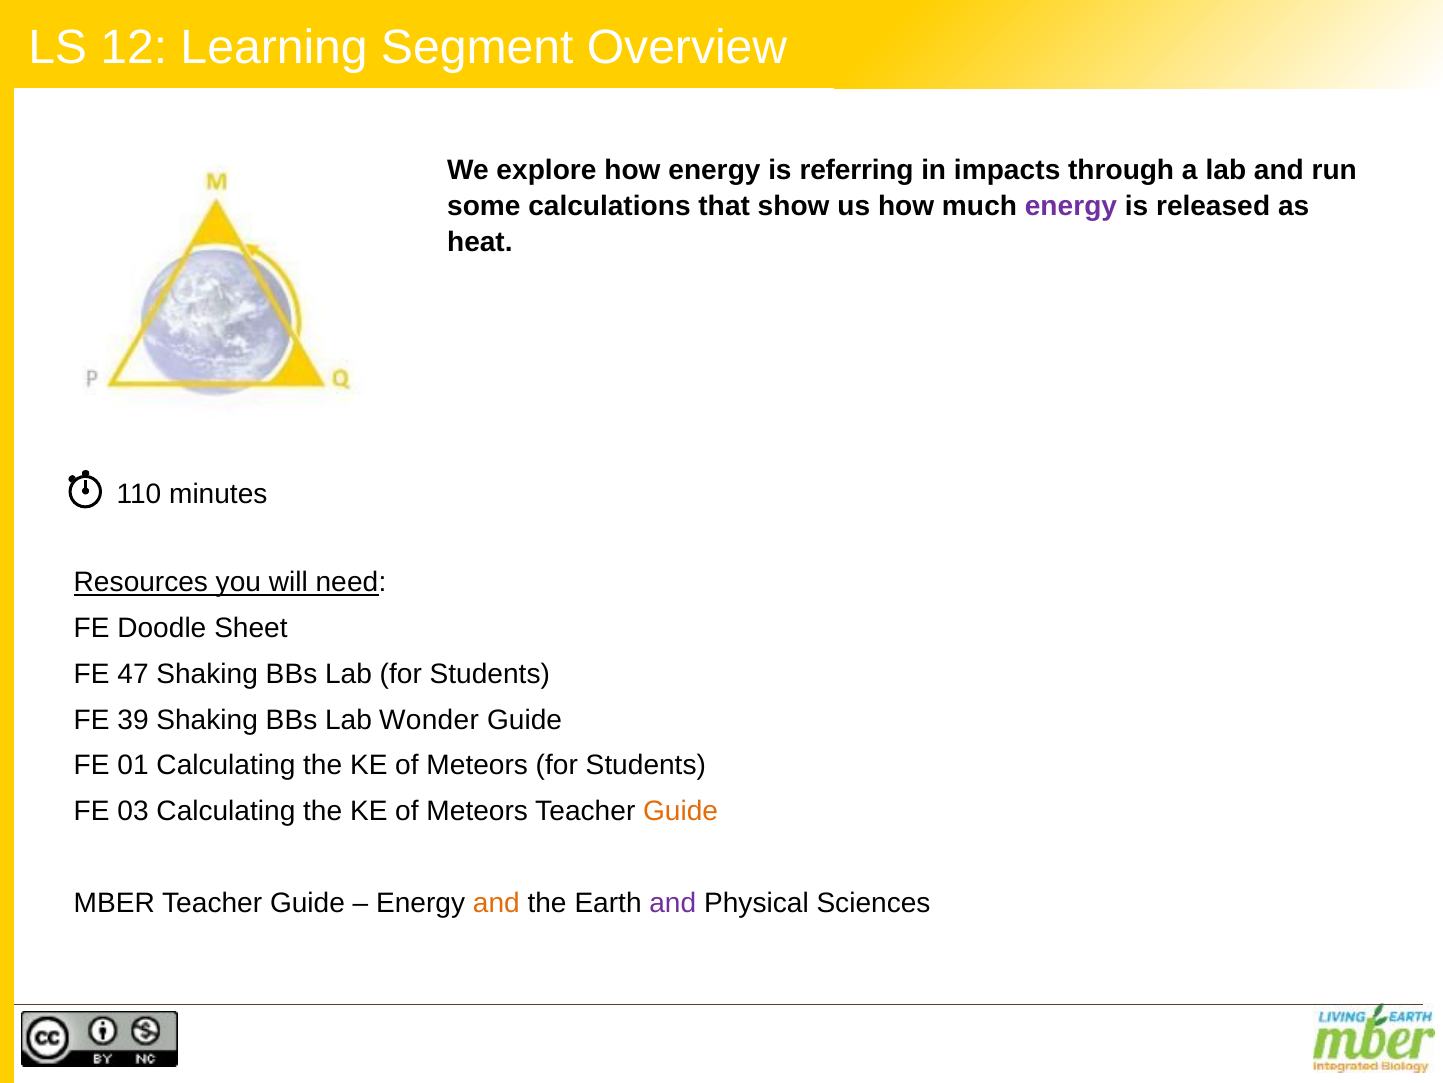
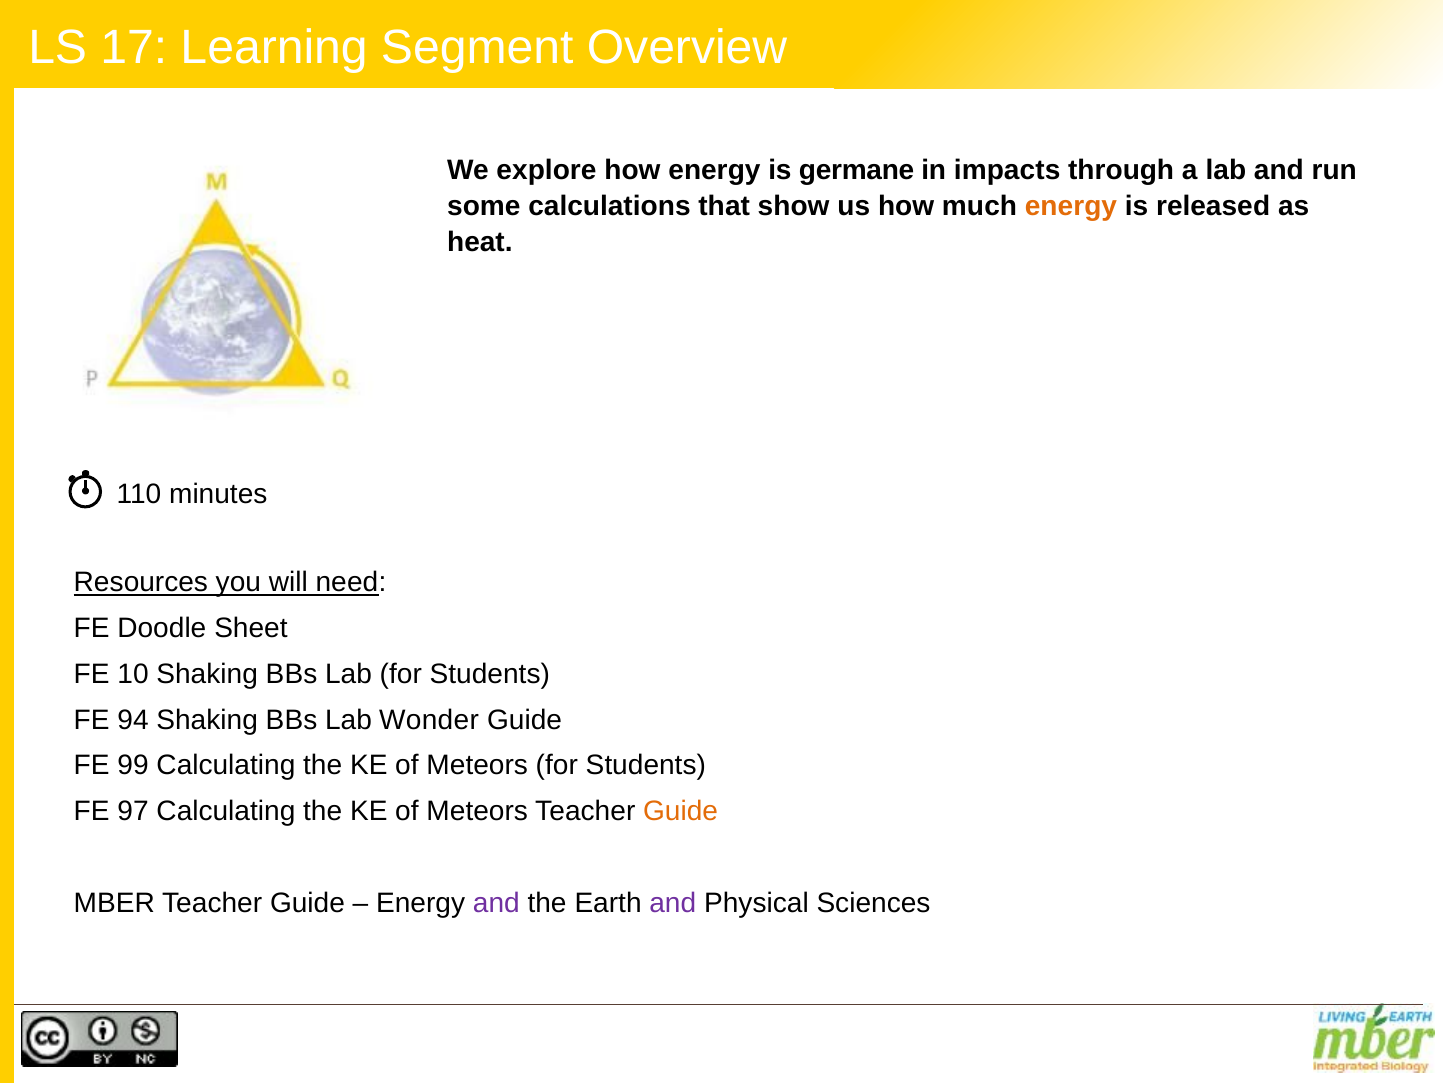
12: 12 -> 17 (134, 48)
referring: referring -> germane (857, 170)
energy colour: purple -> orange (1071, 206)
47: 47 -> 10 (133, 674)
39: 39 -> 94 (133, 719)
01: 01 -> 99 (133, 765)
03: 03 -> 97 (133, 811)
and colour: orange -> purple (496, 902)
